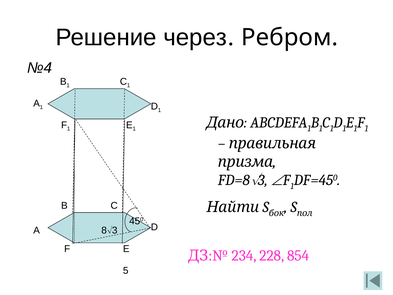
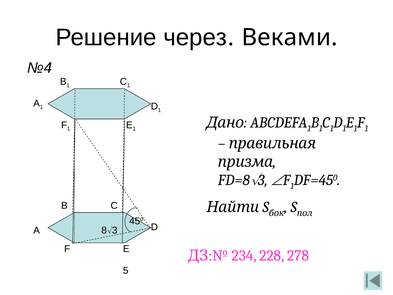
Ребром: Ребром -> Веками (290, 37)
854: 854 -> 278 (298, 255)
